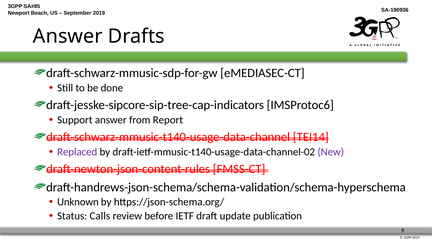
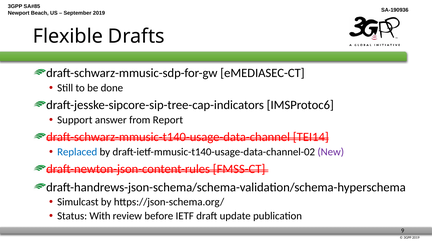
Answer: Answer -> Flexible (68, 36)
Replaced colour: purple -> blue (77, 152)
Unknown: Unknown -> Simulcast (78, 202)
Calls: Calls -> With (100, 216)
